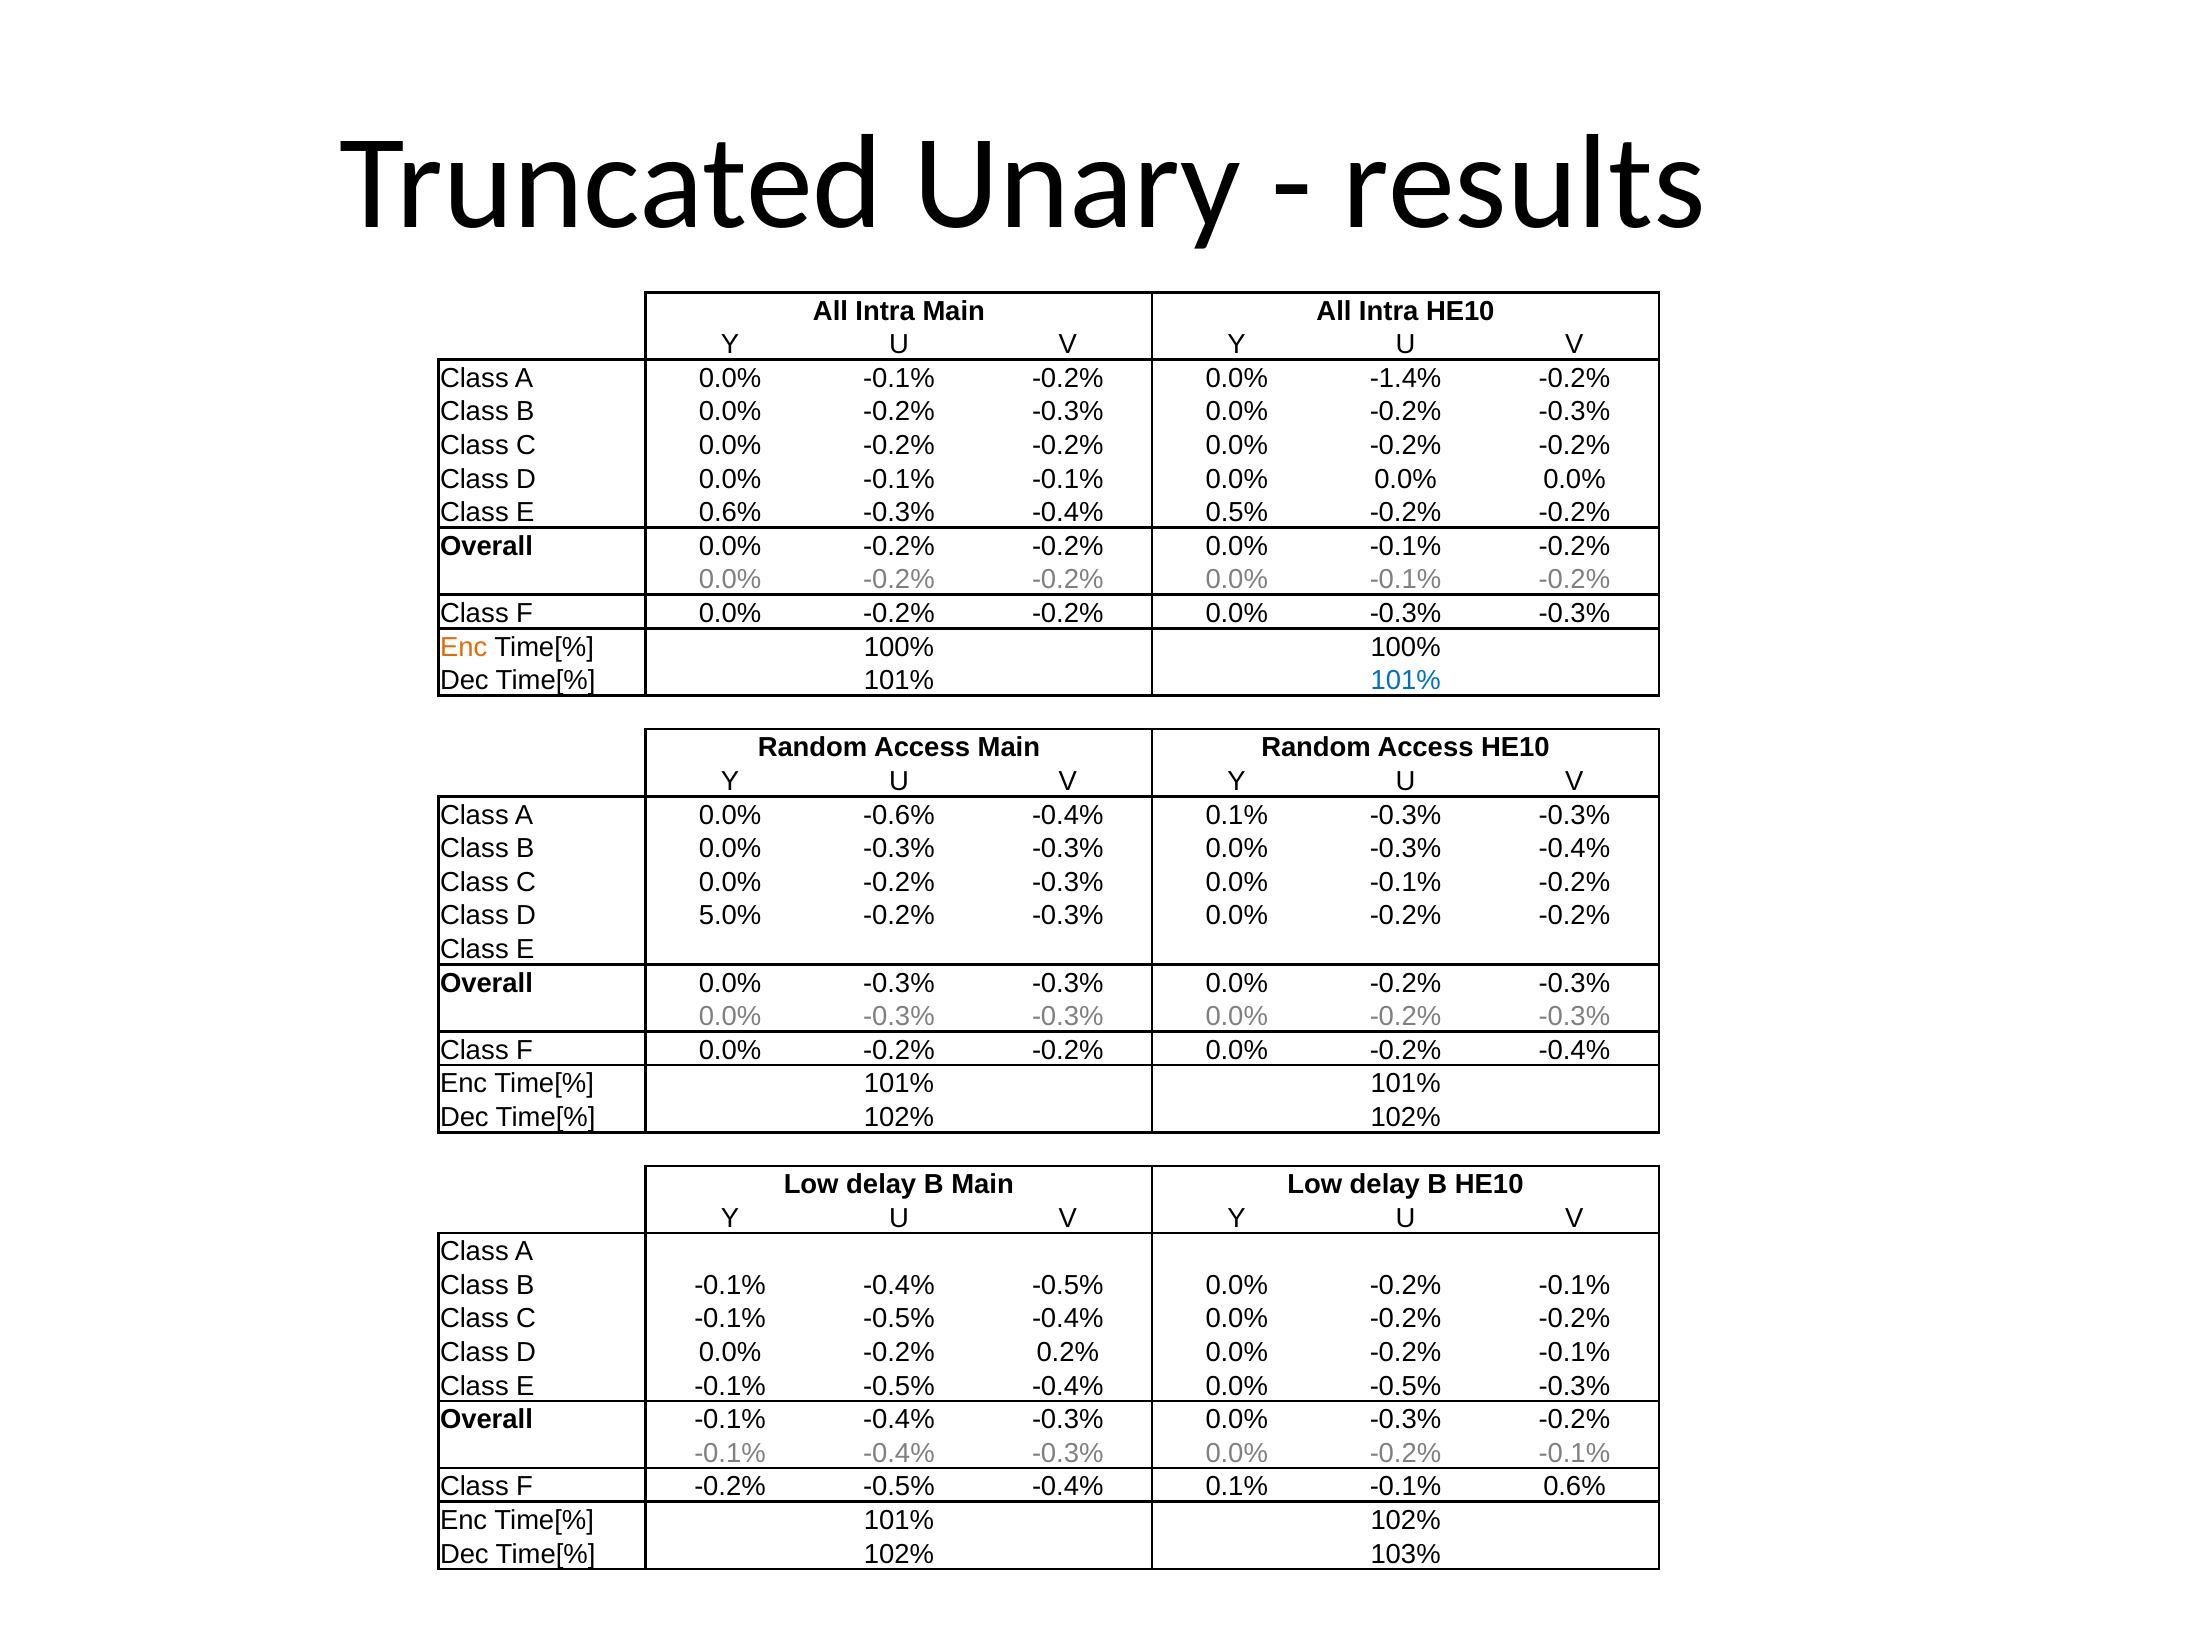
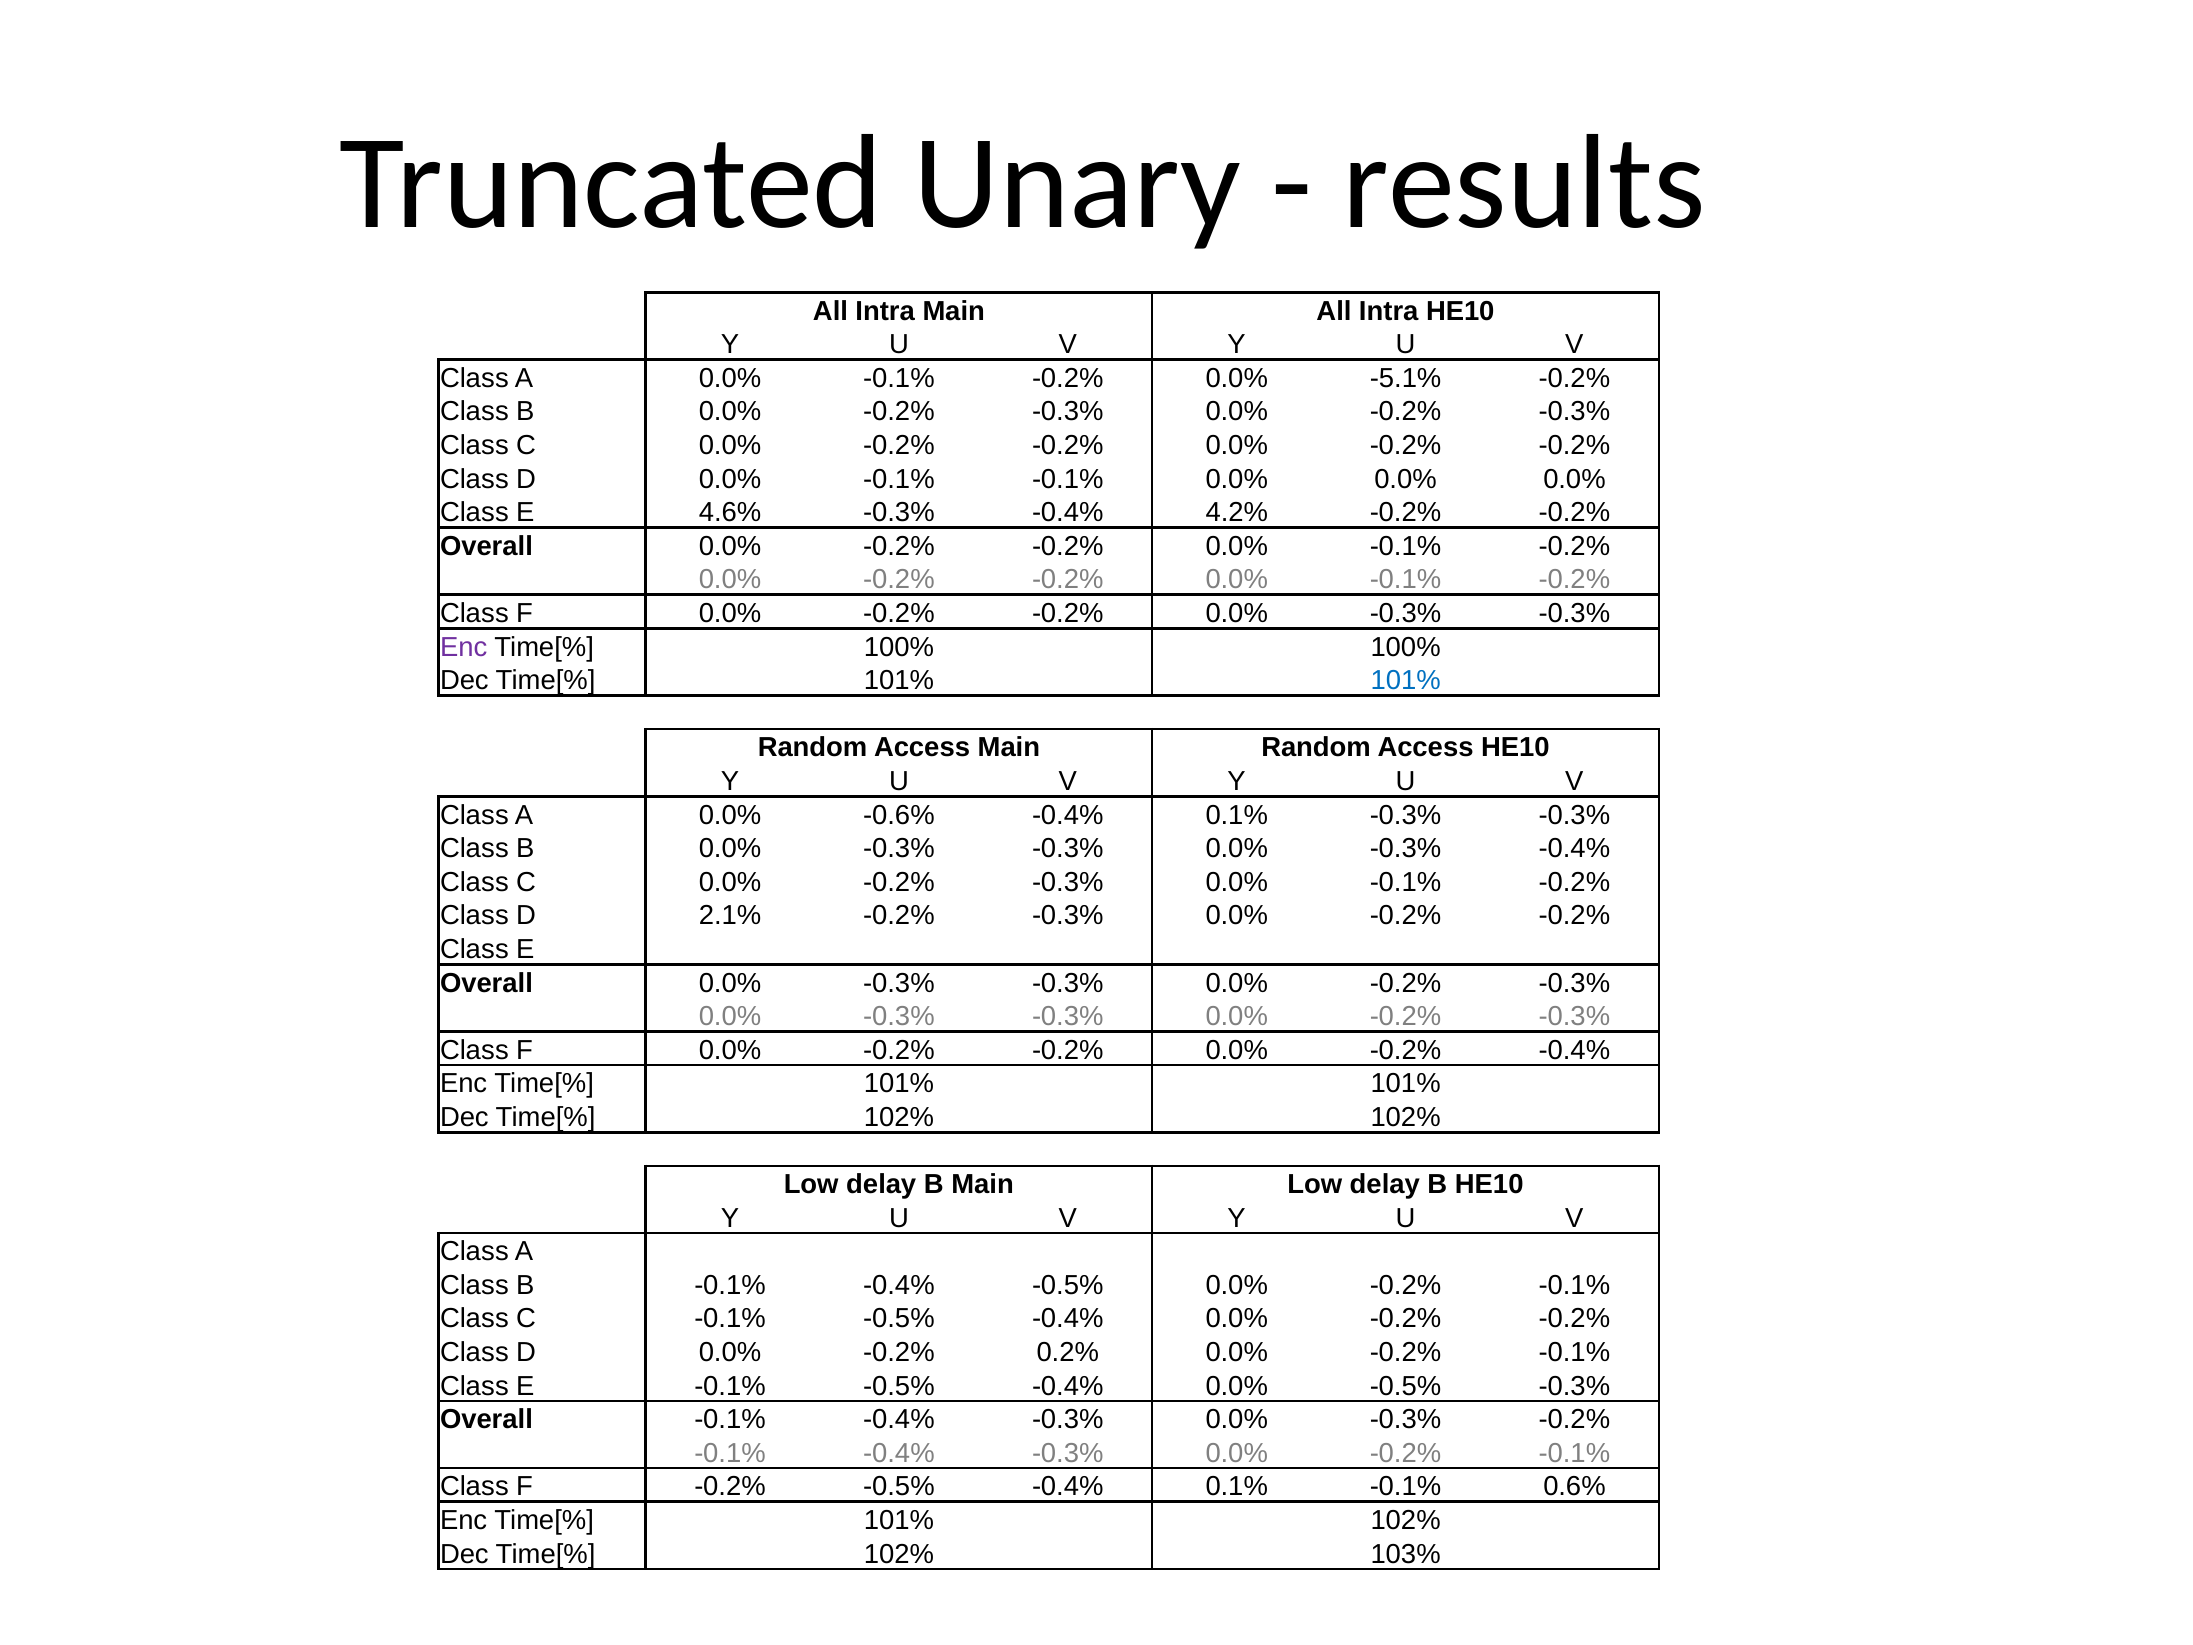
-1.4%: -1.4% -> -5.1% (1406, 378)
E 0.6%: 0.6% -> 4.6% (730, 513)
0.5%: 0.5% -> 4.2% (1237, 513)
Enc colour: orange -> purple (464, 647)
5.0%: 5.0% -> 2.1% (730, 916)
